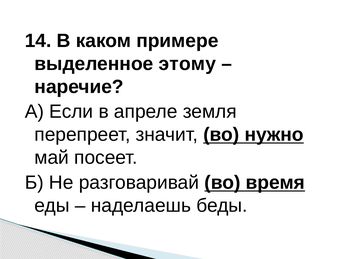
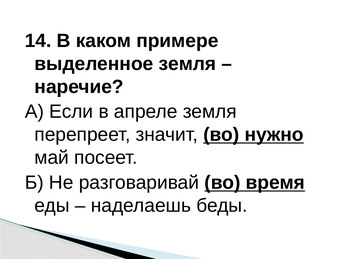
выделенное этому: этому -> земля (187, 64)
